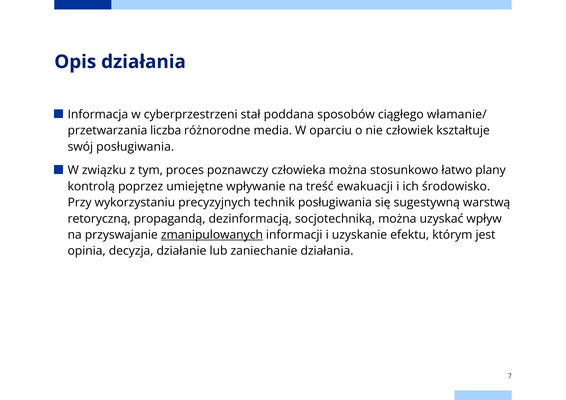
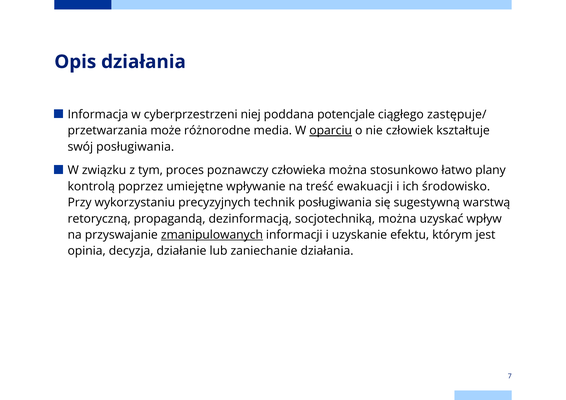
stał: stał -> niej (251, 115)
sposobów: sposobów -> potencjale (346, 115)
włamanie/: włamanie/ -> zastępuje/ (457, 115)
liczba: liczba -> może (166, 131)
oparciu underline: none -> present (331, 131)
